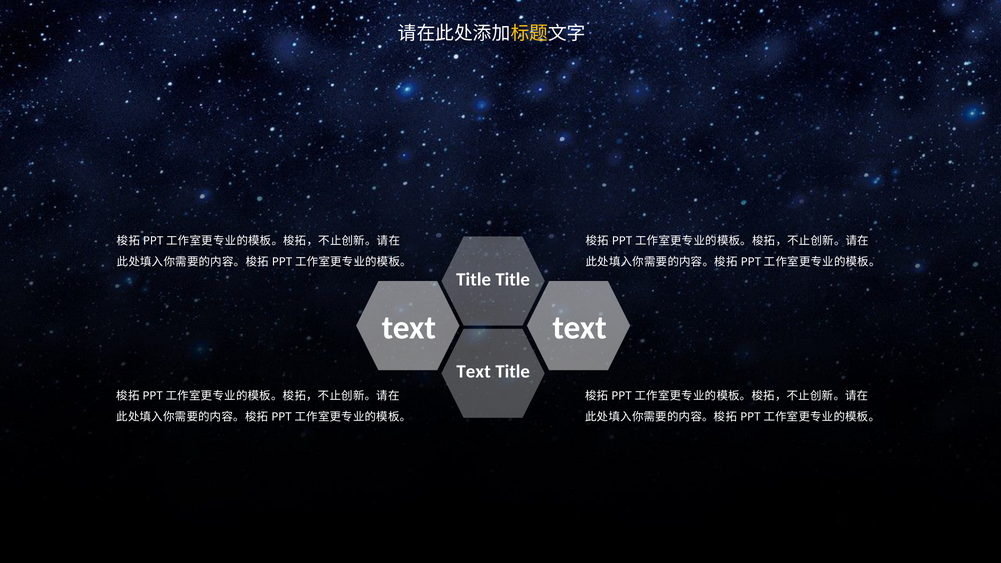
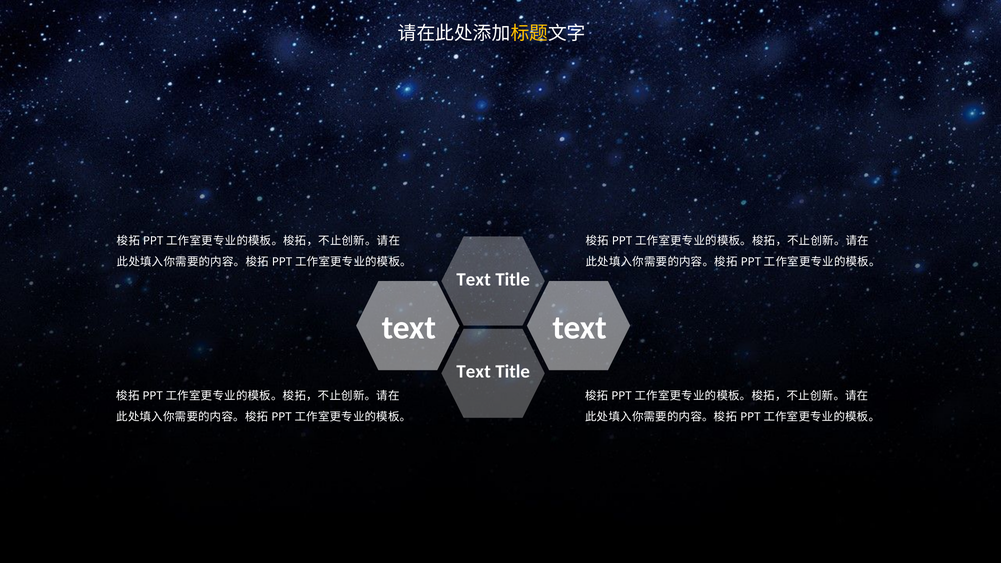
Title: Title -> Text (474, 279)
